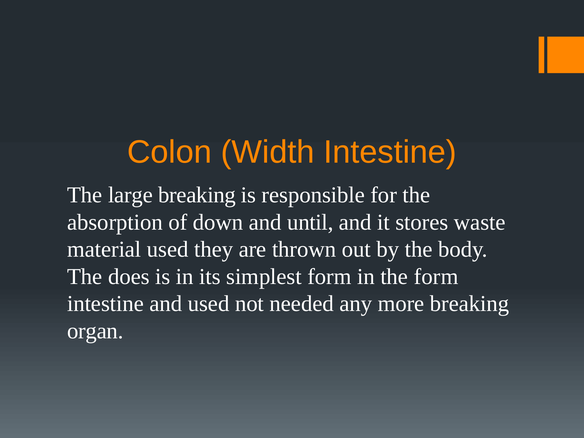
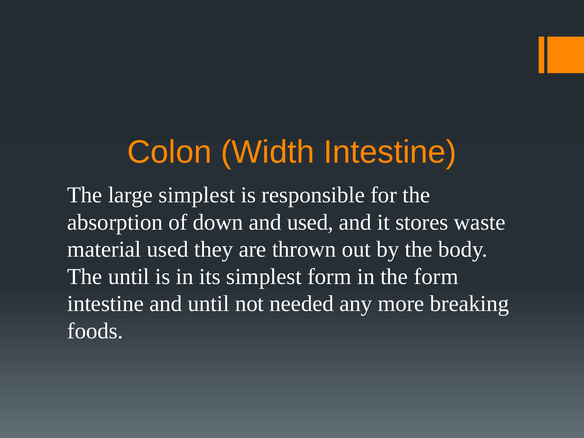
large breaking: breaking -> simplest (197, 195)
and until: until -> used (310, 222)
The does: does -> until (129, 277)
and used: used -> until (209, 304)
organ: organ -> foods (95, 331)
